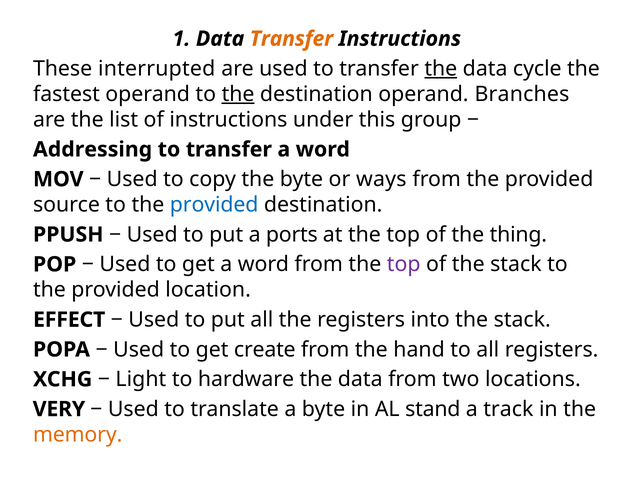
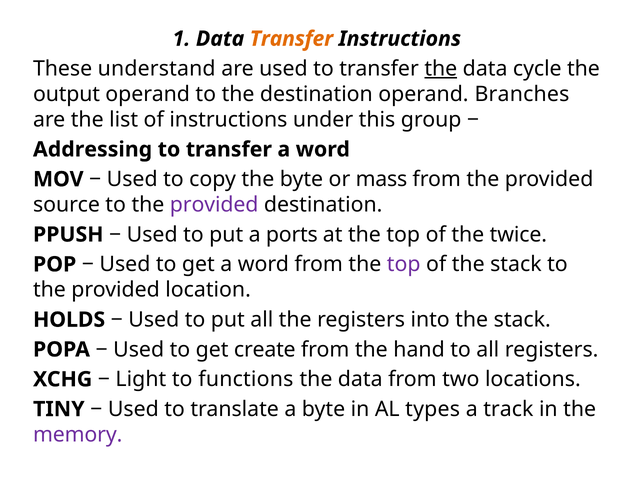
interrupted: interrupted -> understand (157, 69)
fastest: fastest -> output (67, 94)
the underline: present -> none (238, 94)
ways: ways -> mass (381, 179)
provided colour: blue -> purple (214, 205)
thing: thing -> twice (518, 235)
EFFECT: EFFECT -> HOLDS (69, 320)
hardware: hardware -> functions (246, 380)
VERY: VERY -> TINY (59, 409)
stand: stand -> types (433, 409)
memory colour: orange -> purple (78, 435)
